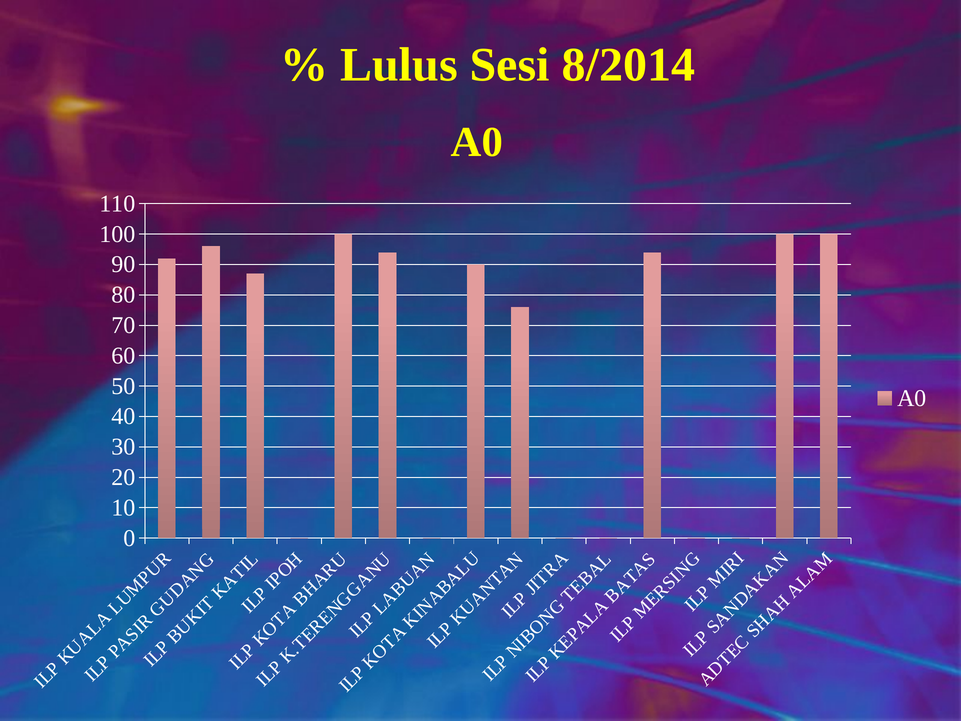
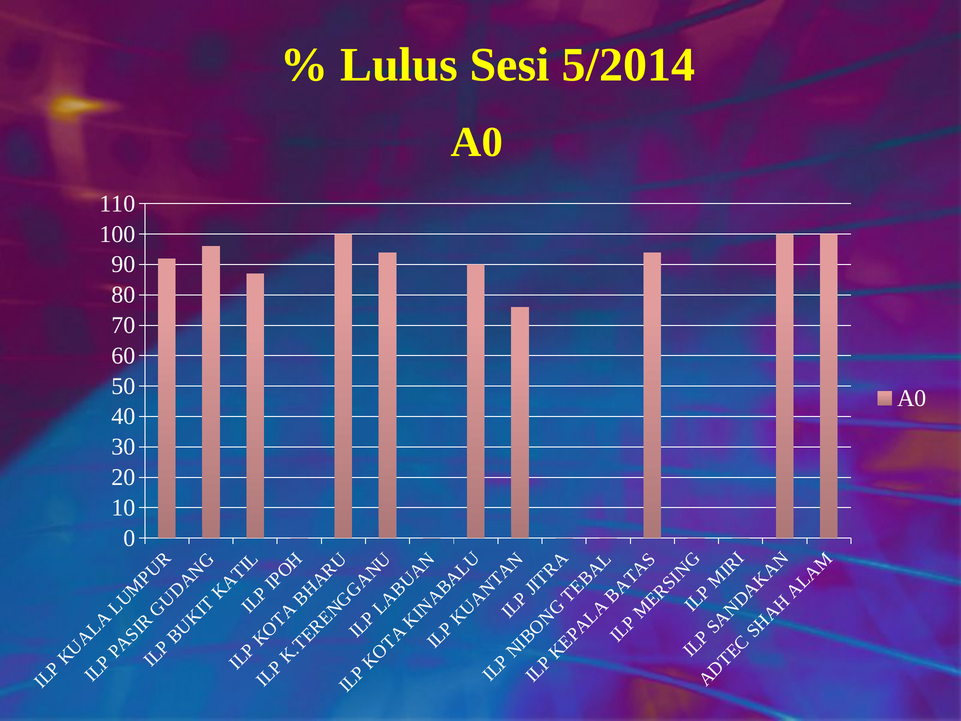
8/2014: 8/2014 -> 5/2014 (628, 65)
